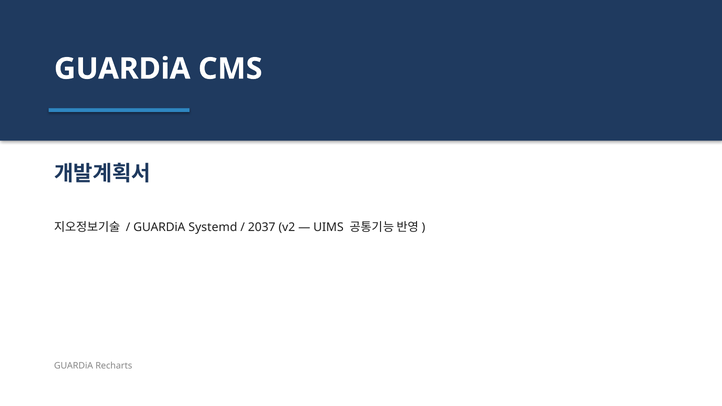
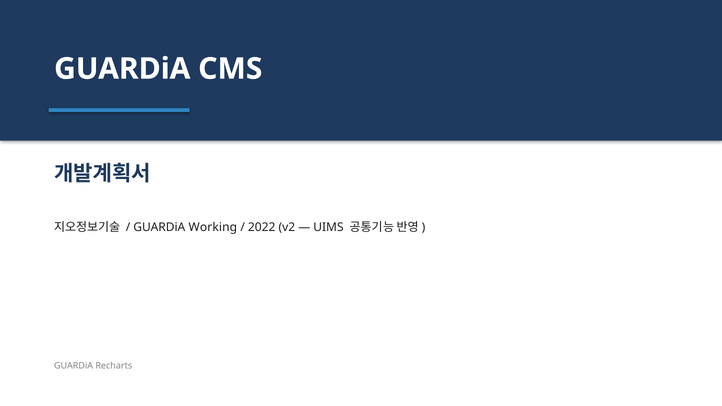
Systemd: Systemd -> Working (213, 227)
2037: 2037 -> 2022 (262, 227)
